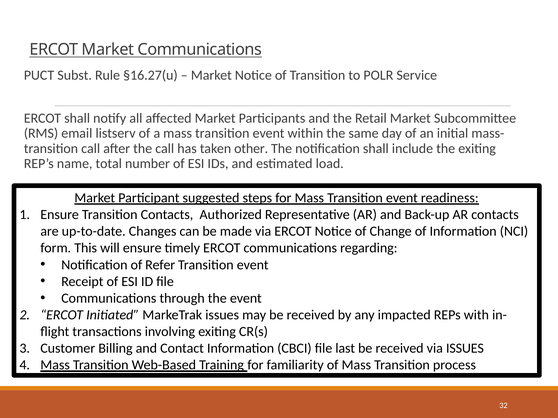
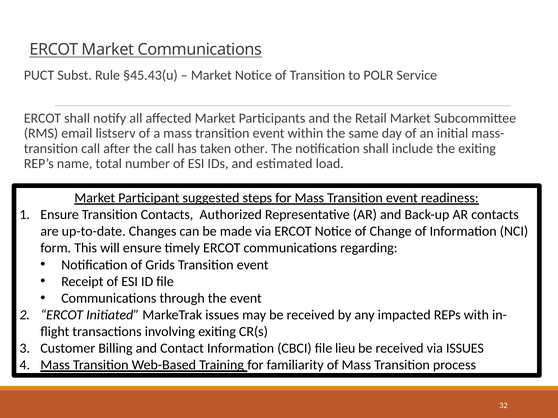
§16.27(u: §16.27(u -> §45.43(u (150, 75)
Refer: Refer -> Grids (160, 265)
last: last -> lieu (345, 349)
